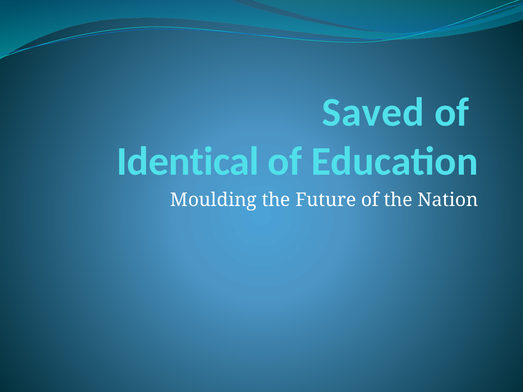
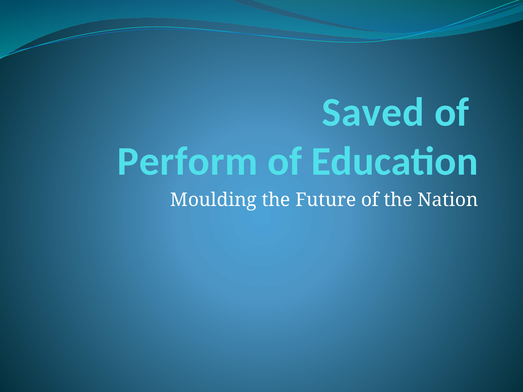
Identical: Identical -> Perform (188, 161)
